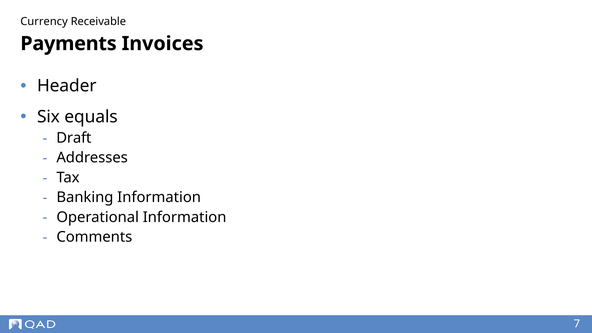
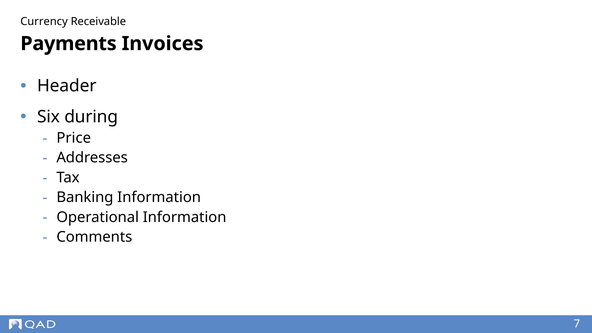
equals: equals -> during (91, 117)
Draft: Draft -> Price (74, 138)
